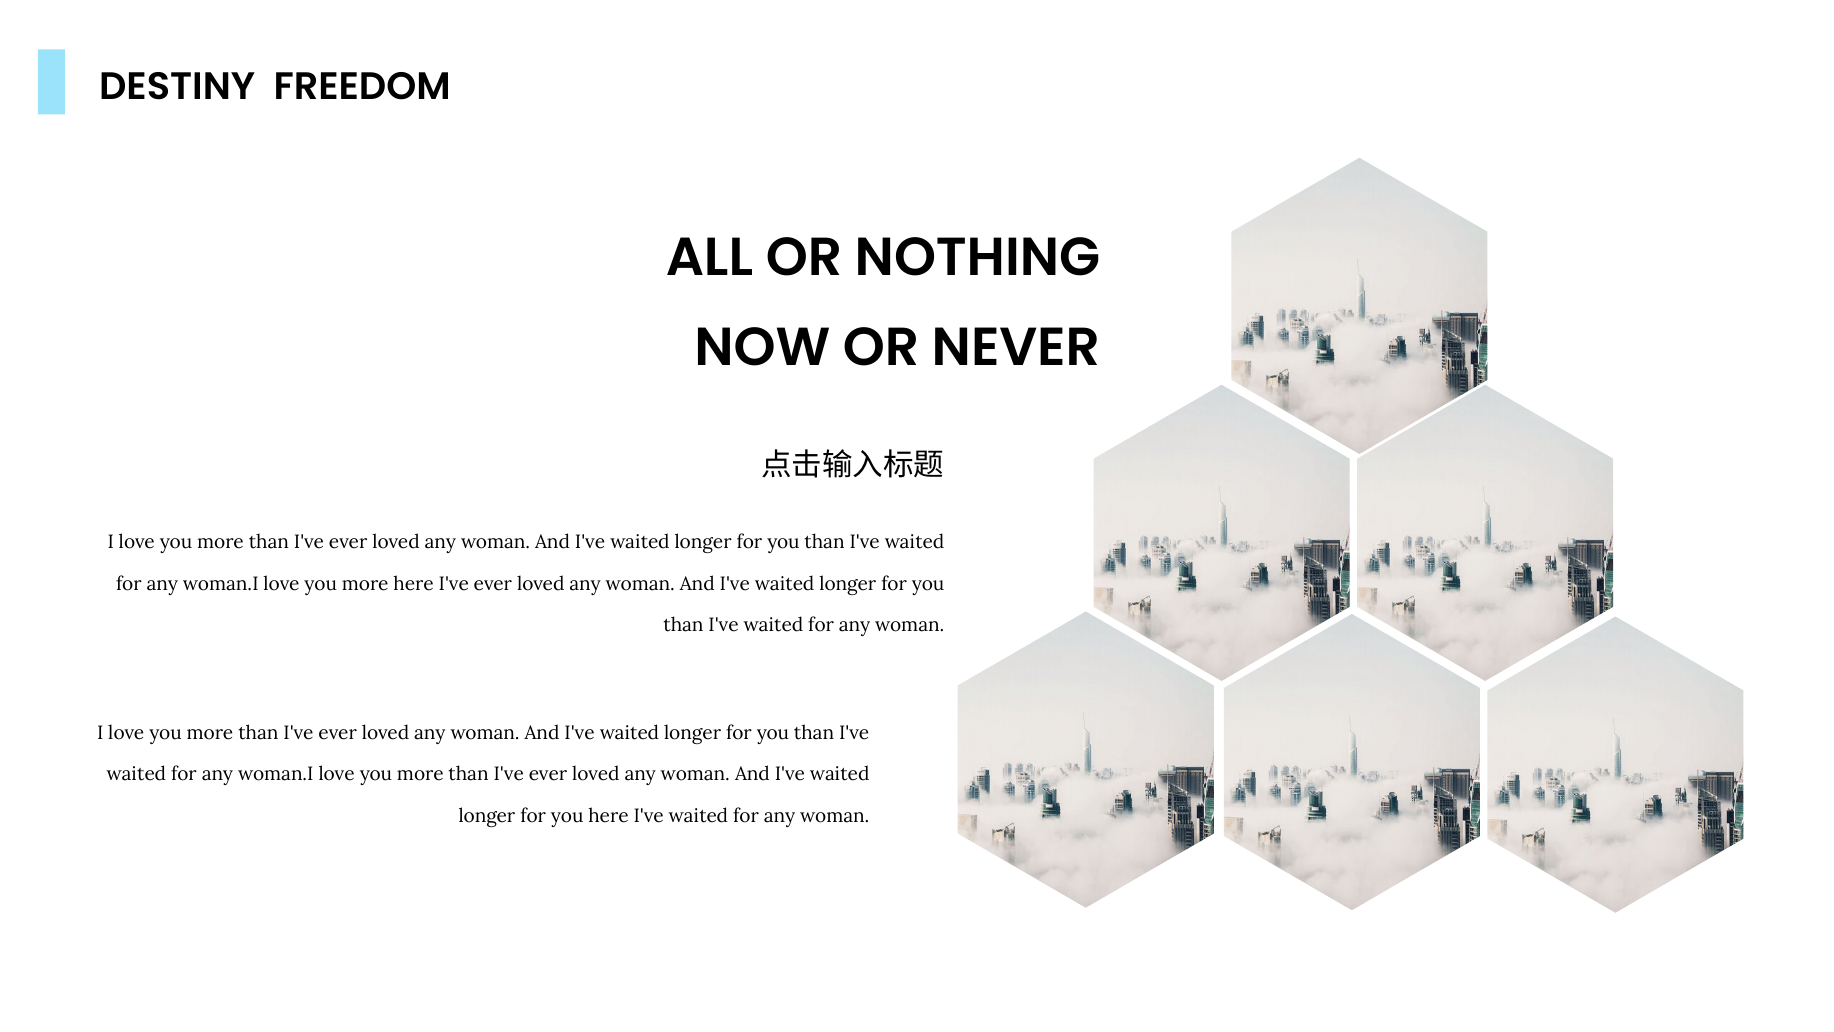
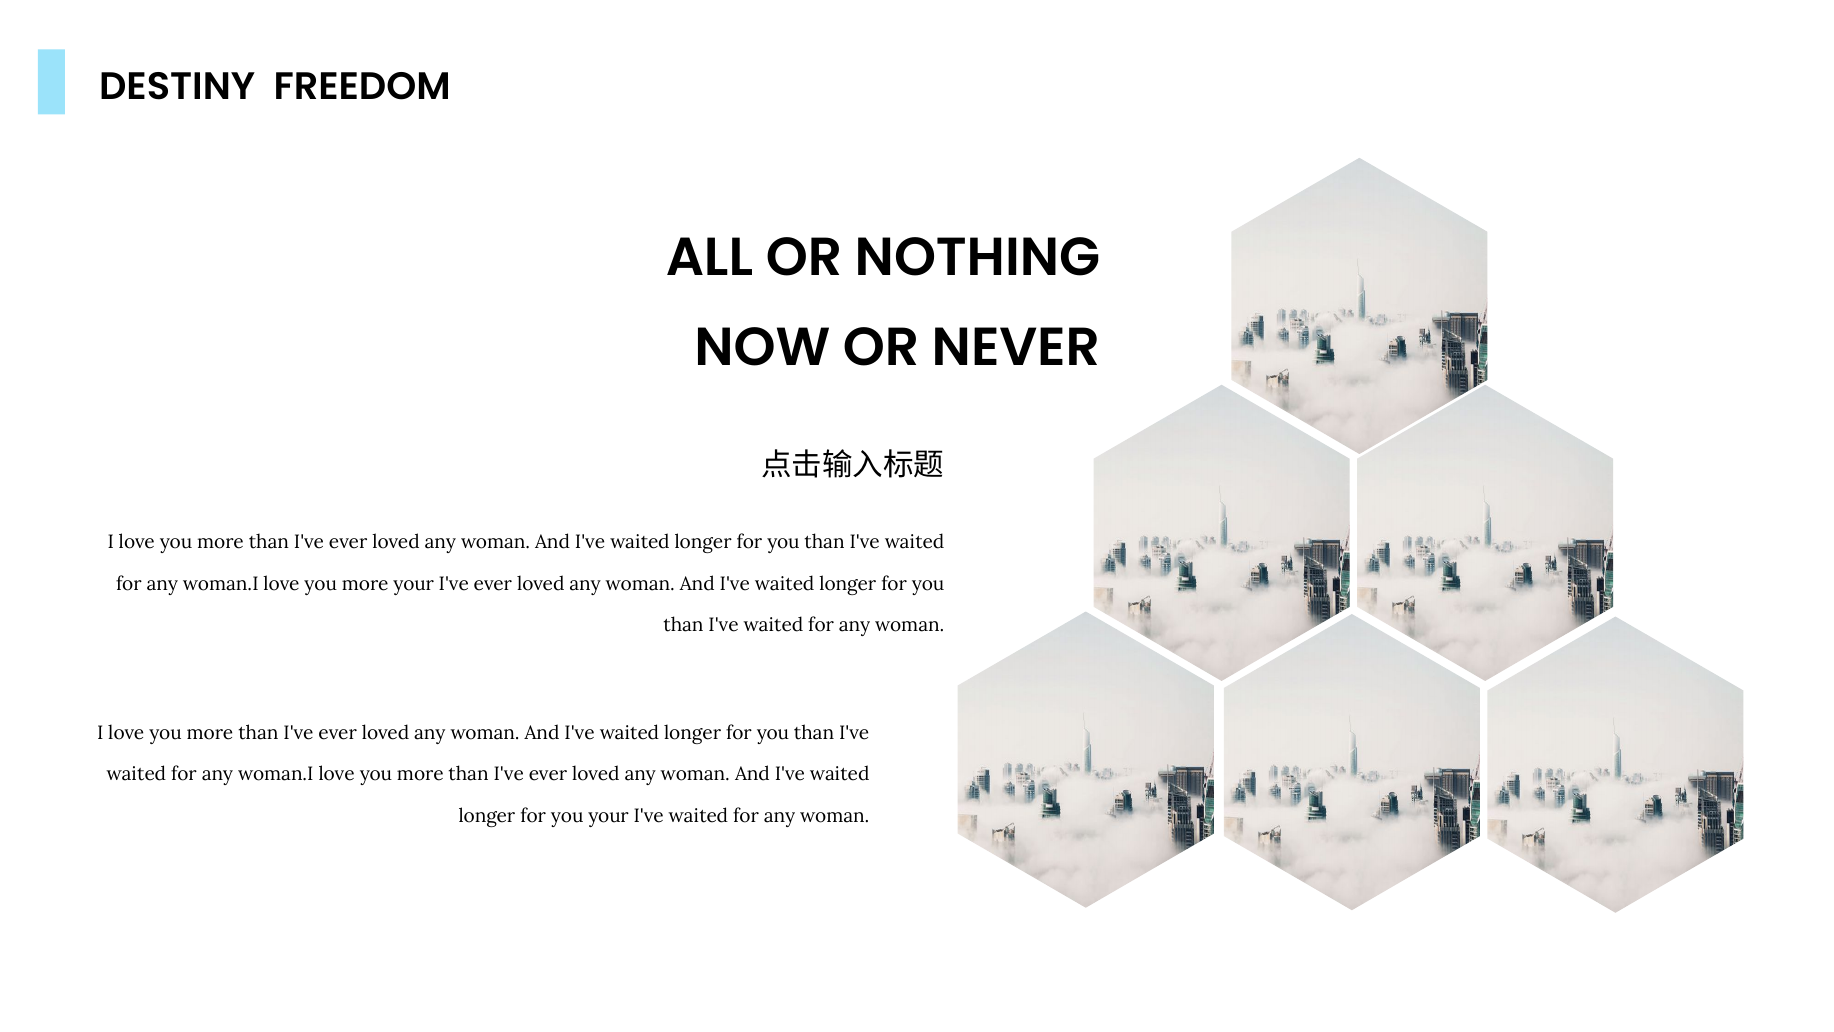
more here: here -> your (414, 584)
you here: here -> your (609, 816)
